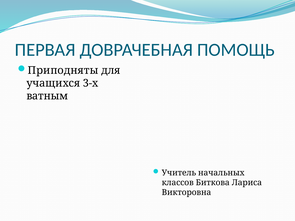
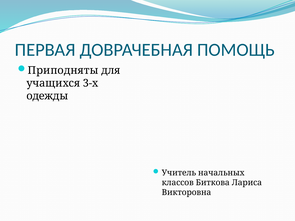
ватным: ватным -> одежды (47, 96)
